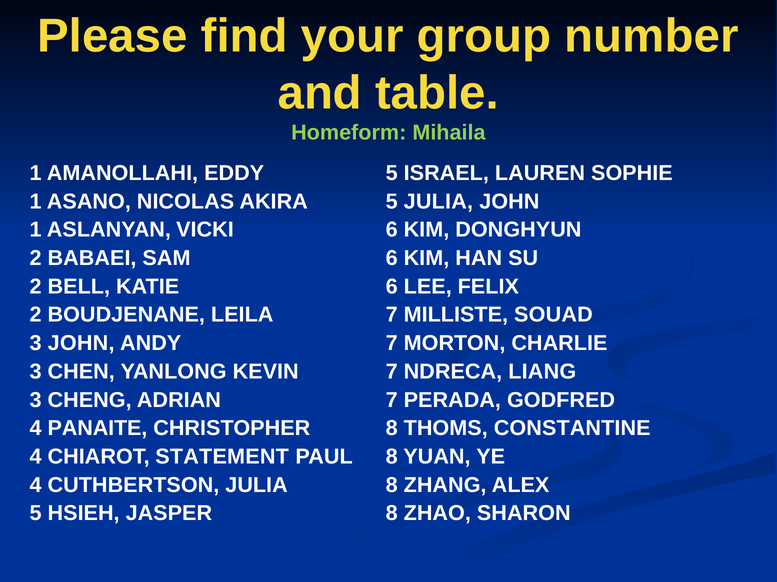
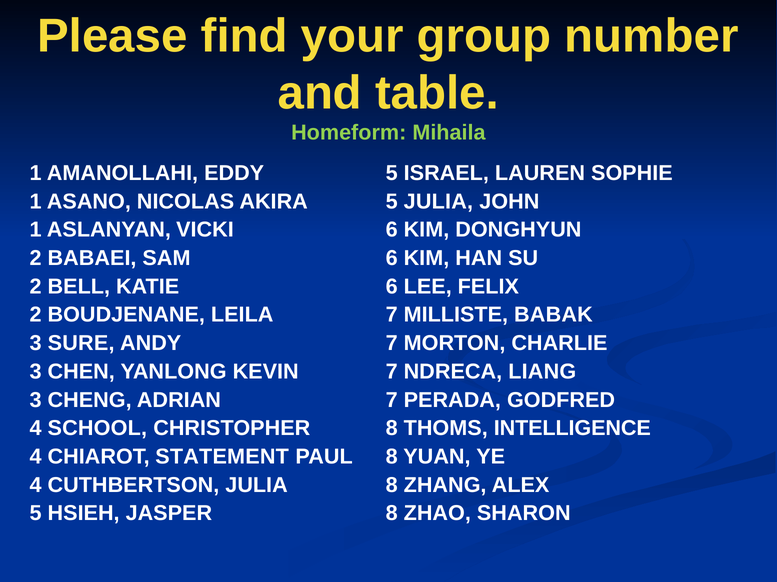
SOUAD: SOUAD -> BABAK (553, 315)
3 JOHN: JOHN -> SURE (81, 344)
PANAITE: PANAITE -> SCHOOL (97, 429)
CONSTANTINE: CONSTANTINE -> INTELLIGENCE (572, 429)
